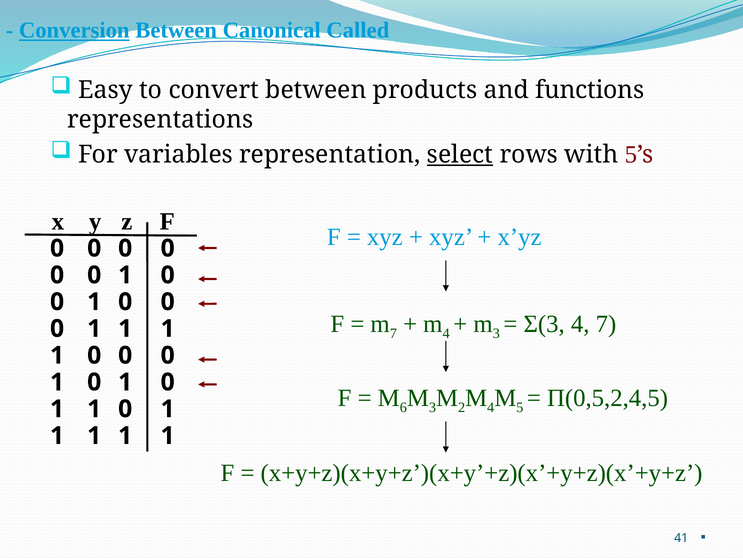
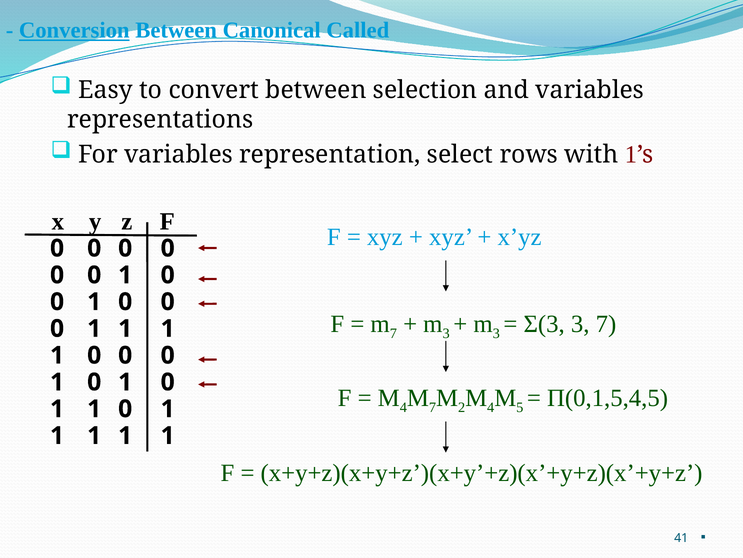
products: products -> selection (425, 90)
and functions: functions -> variables (590, 90)
select underline: present -> none (460, 154)
with 5: 5 -> 1 (631, 154)
4: 4 -> 3 (446, 333)
Σ(3 4: 4 -> 3 (580, 324)
6: 6 -> 4 (403, 407)
3: 3 -> 7 (432, 407)
Π(0,5,2,4,5: Π(0,5,2,4,5 -> Π(0,1,5,4,5 (608, 398)
